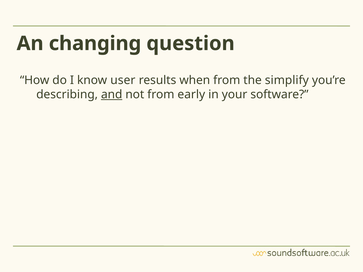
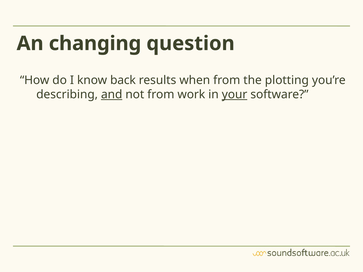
user: user -> back (123, 80)
simplify: simplify -> plotting (287, 80)
early: early -> work (191, 95)
your underline: none -> present (235, 95)
